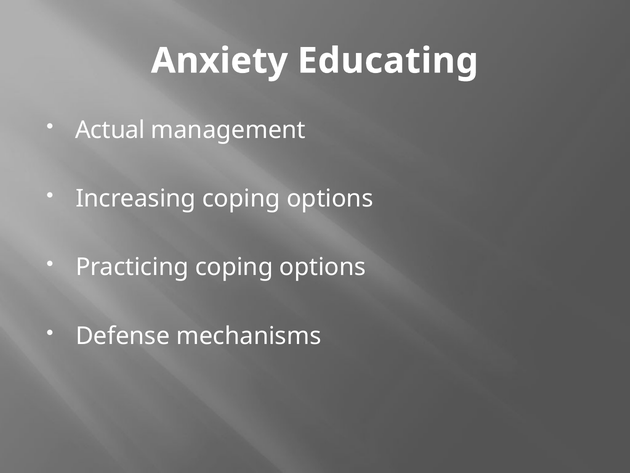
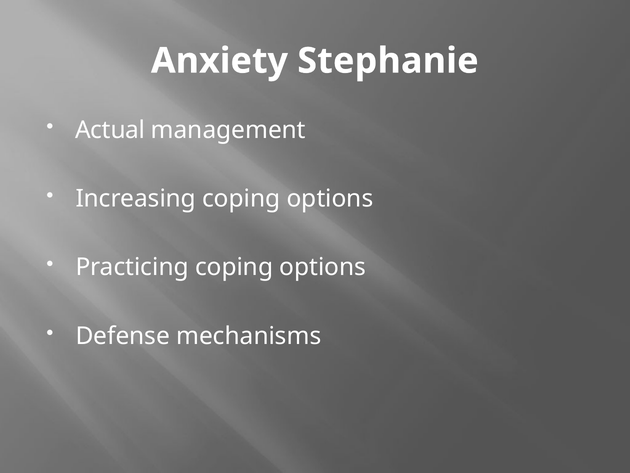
Educating: Educating -> Stephanie (388, 61)
